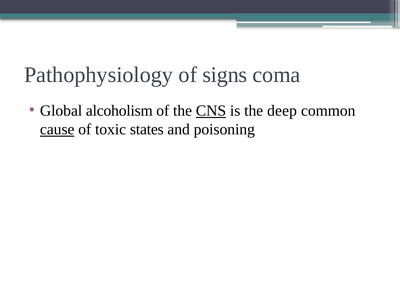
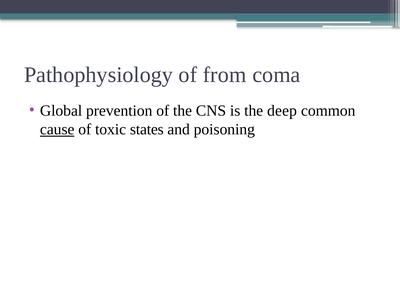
signs: signs -> from (225, 75)
alcoholism: alcoholism -> prevention (119, 111)
CNS underline: present -> none (211, 111)
